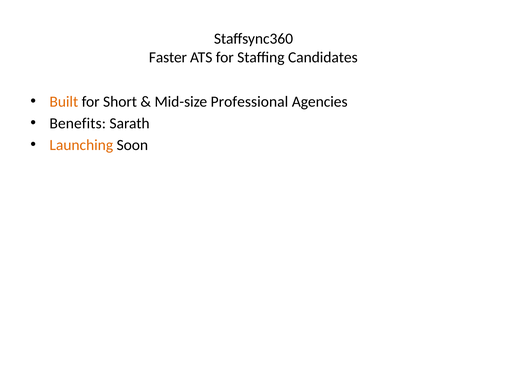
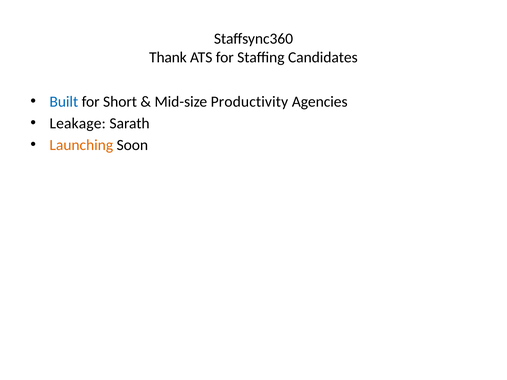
Faster: Faster -> Thank (168, 57)
Built colour: orange -> blue (64, 102)
Professional: Professional -> Productivity (249, 102)
Benefits: Benefits -> Leakage (78, 123)
